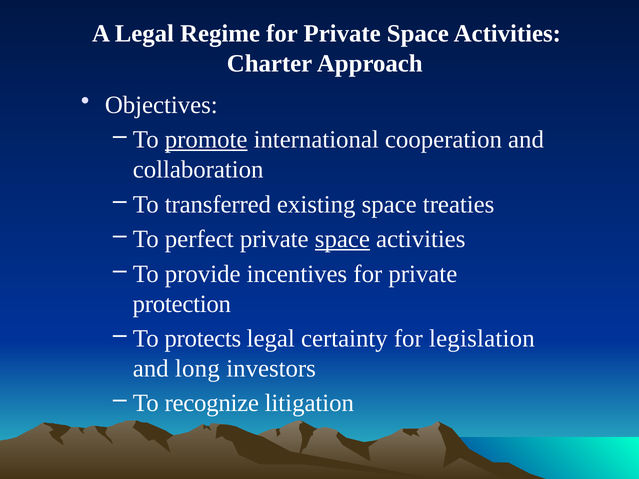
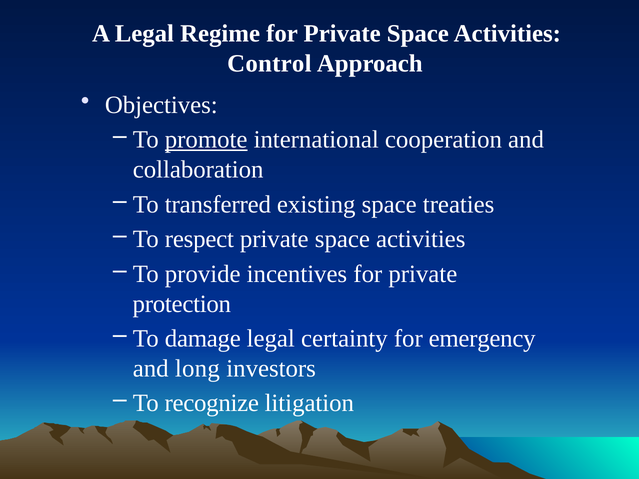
Charter: Charter -> Control (269, 63)
perfect: perfect -> respect (199, 239)
space underline: present -> none (342, 239)
protects: protects -> damage (203, 339)
legislation: legislation -> emergency (482, 339)
